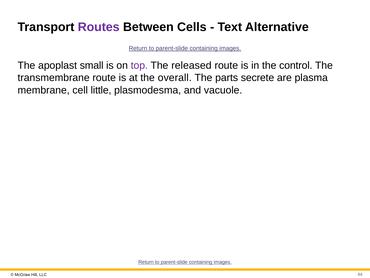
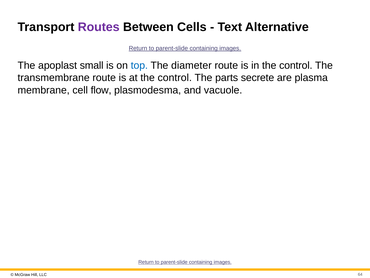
top colour: purple -> blue (139, 65)
released: released -> diameter (191, 65)
at the overall: overall -> control (175, 78)
little: little -> flow (101, 90)
